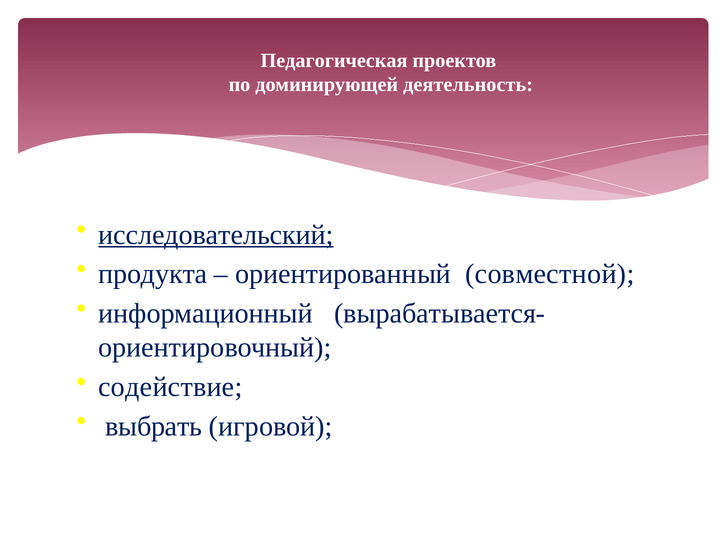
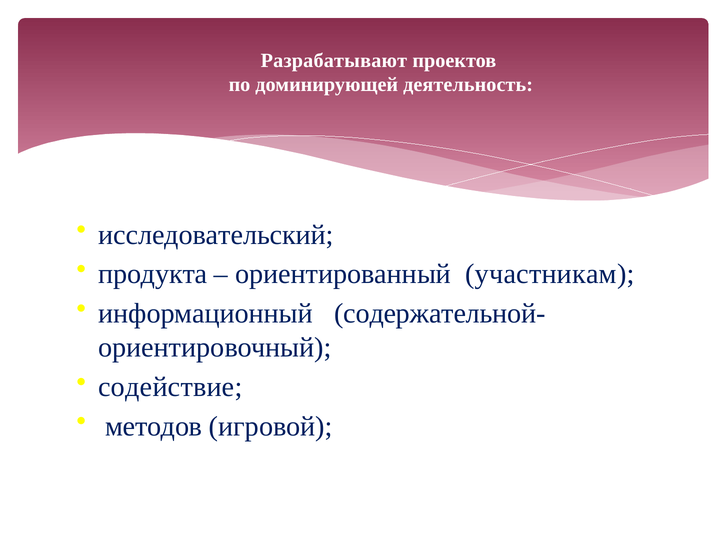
Педагогическая: Педагогическая -> Разрабатывают (334, 61)
исследовательский underline: present -> none (216, 235)
совместной: совместной -> участникам (550, 274)
вырабатывается-: вырабатывается- -> содержательной- (440, 314)
выбрать: выбрать -> методов (154, 427)
